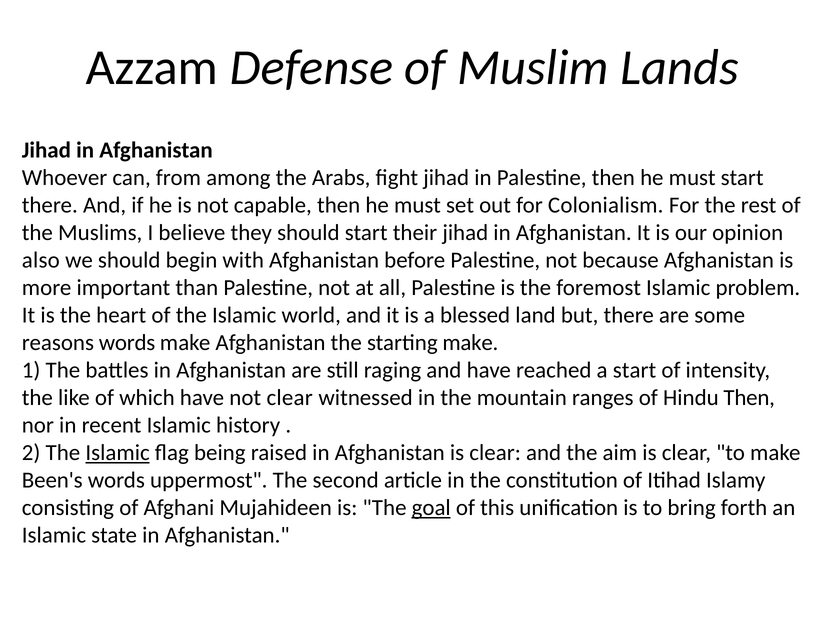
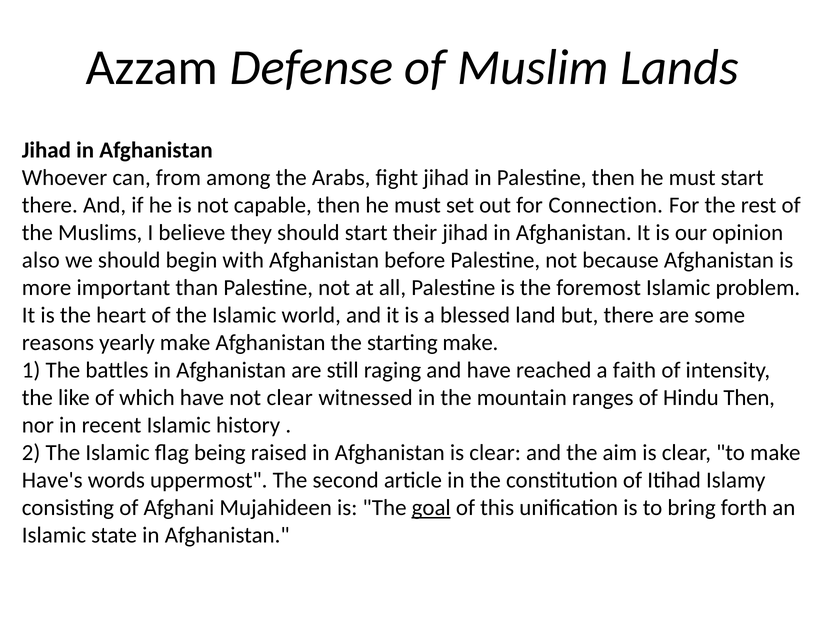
Colonialism: Colonialism -> Connection (606, 205)
reasons words: words -> yearly (127, 343)
a start: start -> faith (634, 370)
Islamic underline: present -> none (118, 453)
Been's: Been's -> Have's (52, 480)
